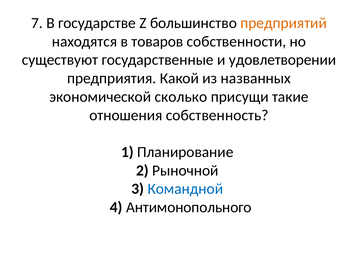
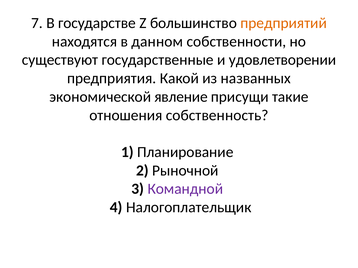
товаров: товаров -> данном (157, 42)
сколько: сколько -> явление (181, 97)
Командной colour: blue -> purple (185, 189)
Антимонопольного: Антимонопольного -> Налогоплательщик (189, 208)
